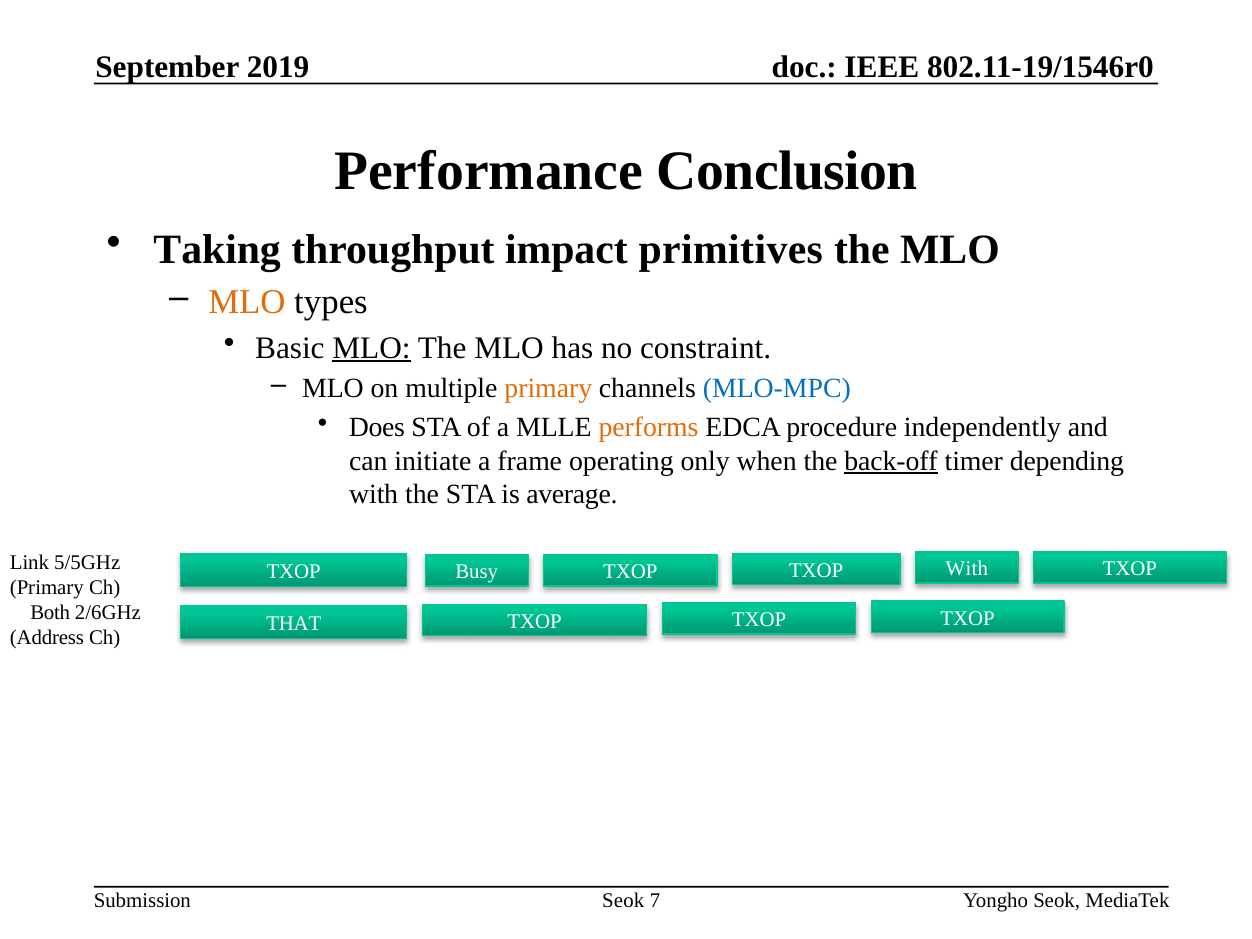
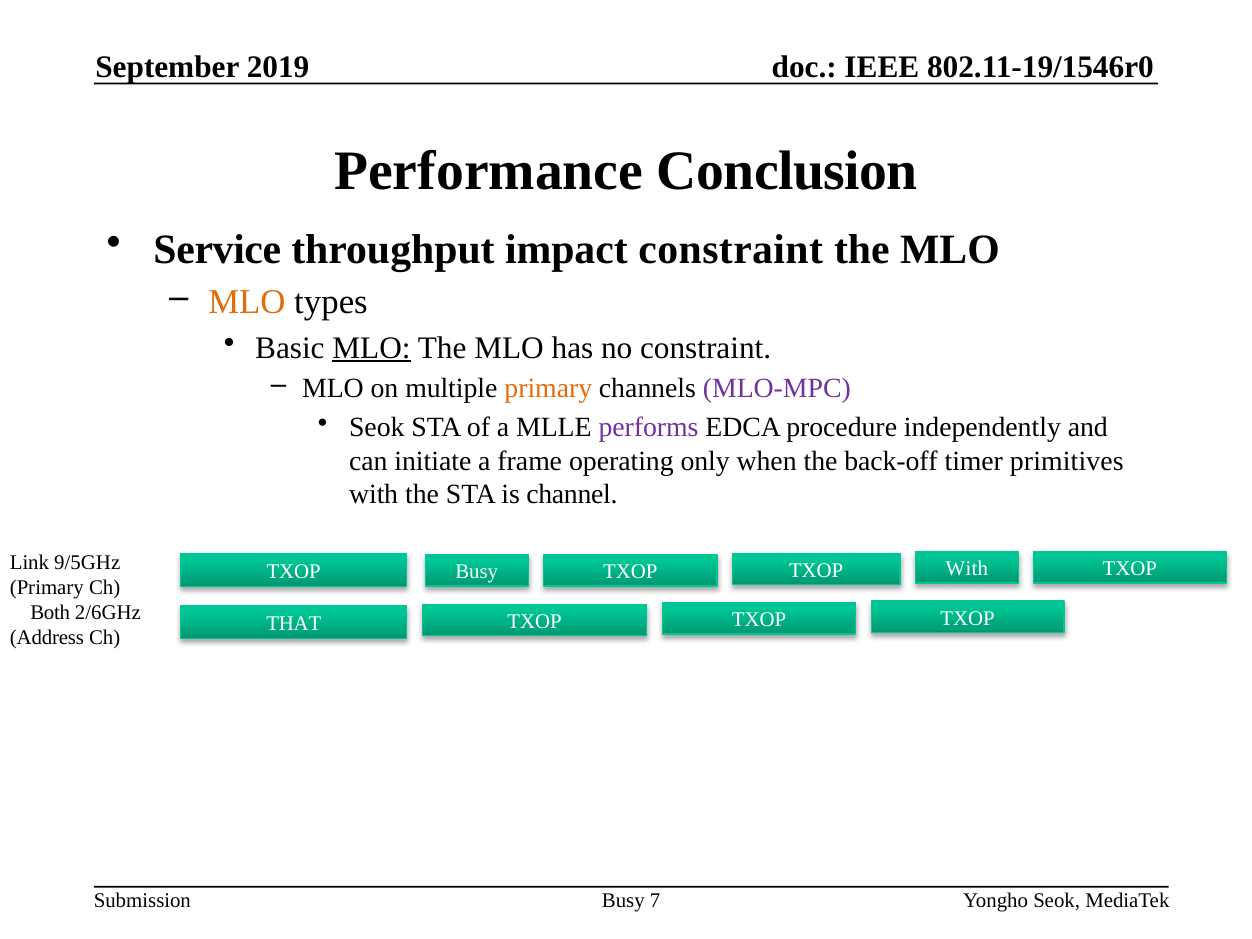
Taking: Taking -> Service (217, 250)
impact primitives: primitives -> constraint (731, 250)
MLO-MPC colour: blue -> purple (777, 389)
Does: Does -> Seok (377, 428)
performs colour: orange -> purple (649, 428)
back-off underline: present -> none (891, 461)
depending: depending -> primitives (1067, 461)
average: average -> channel (572, 494)
5/5GHz: 5/5GHz -> 9/5GHz (87, 563)
Seok: Seok -> Busy (623, 901)
